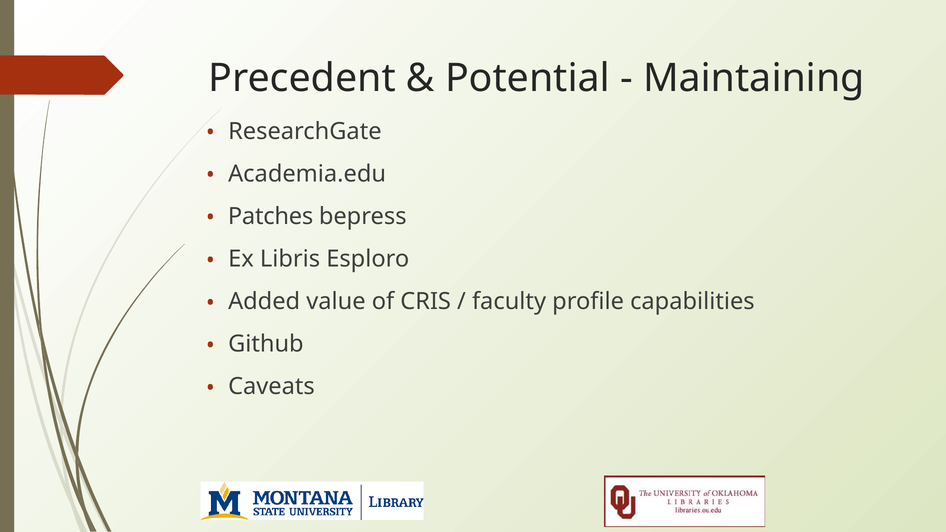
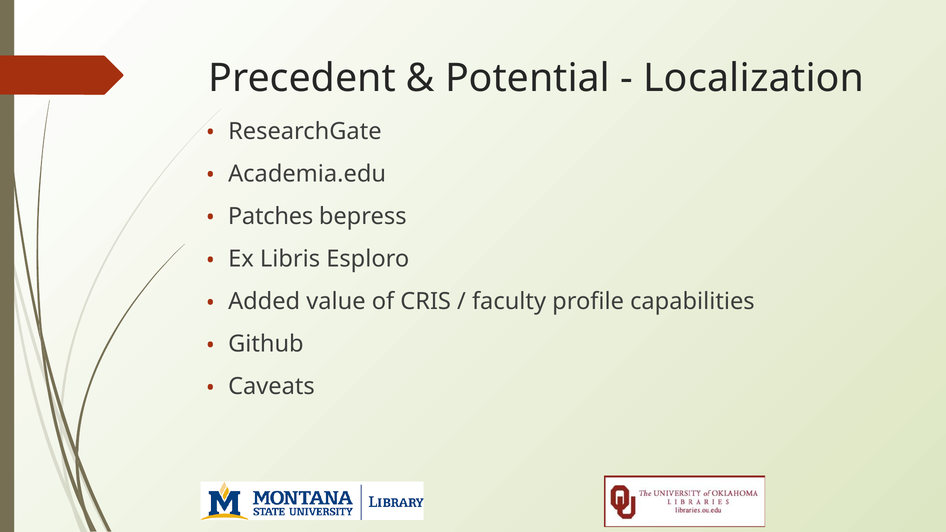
Maintaining: Maintaining -> Localization (754, 78)
